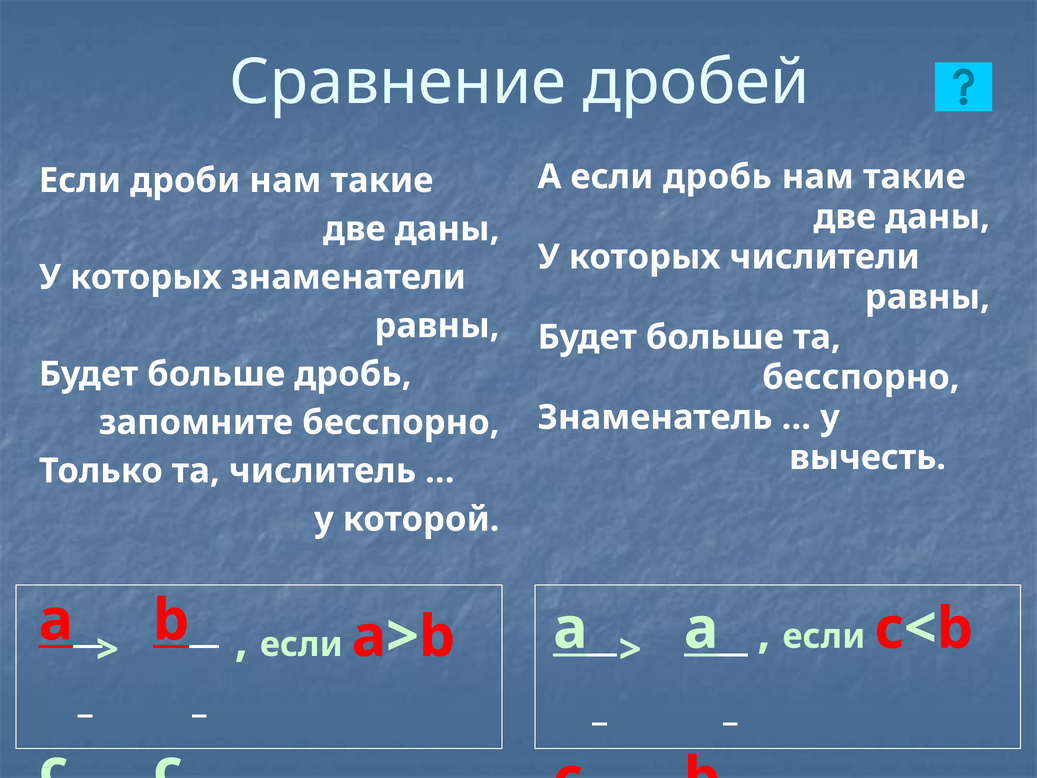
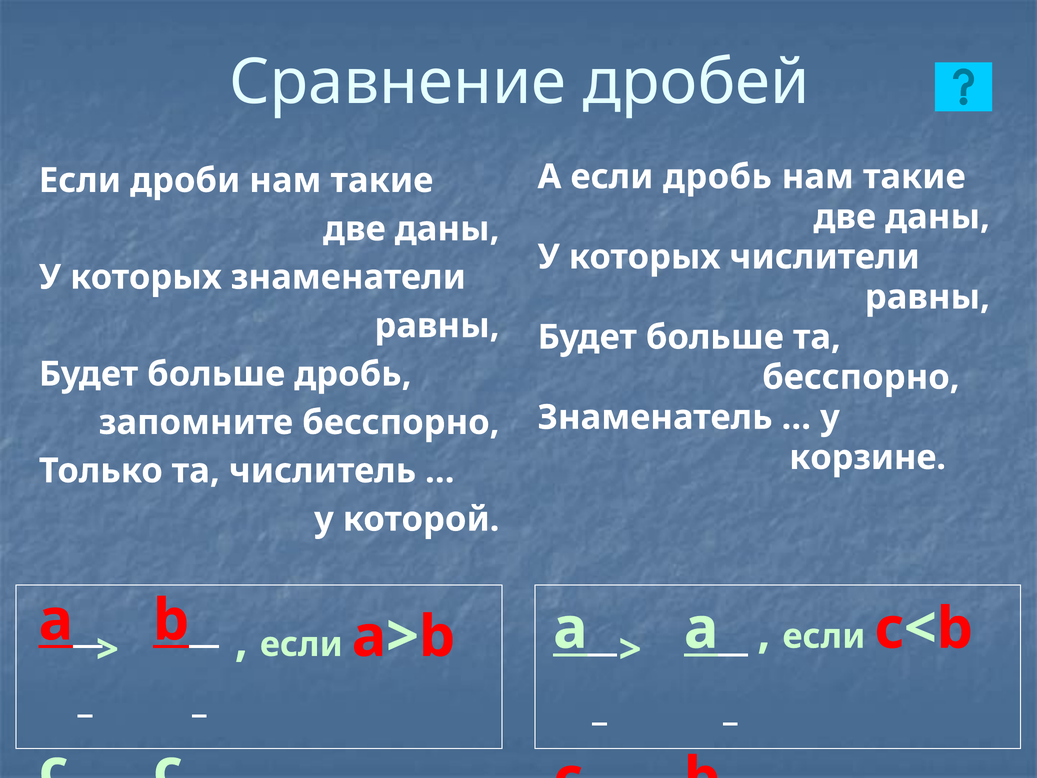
вычесть: вычесть -> корзине (868, 457)
